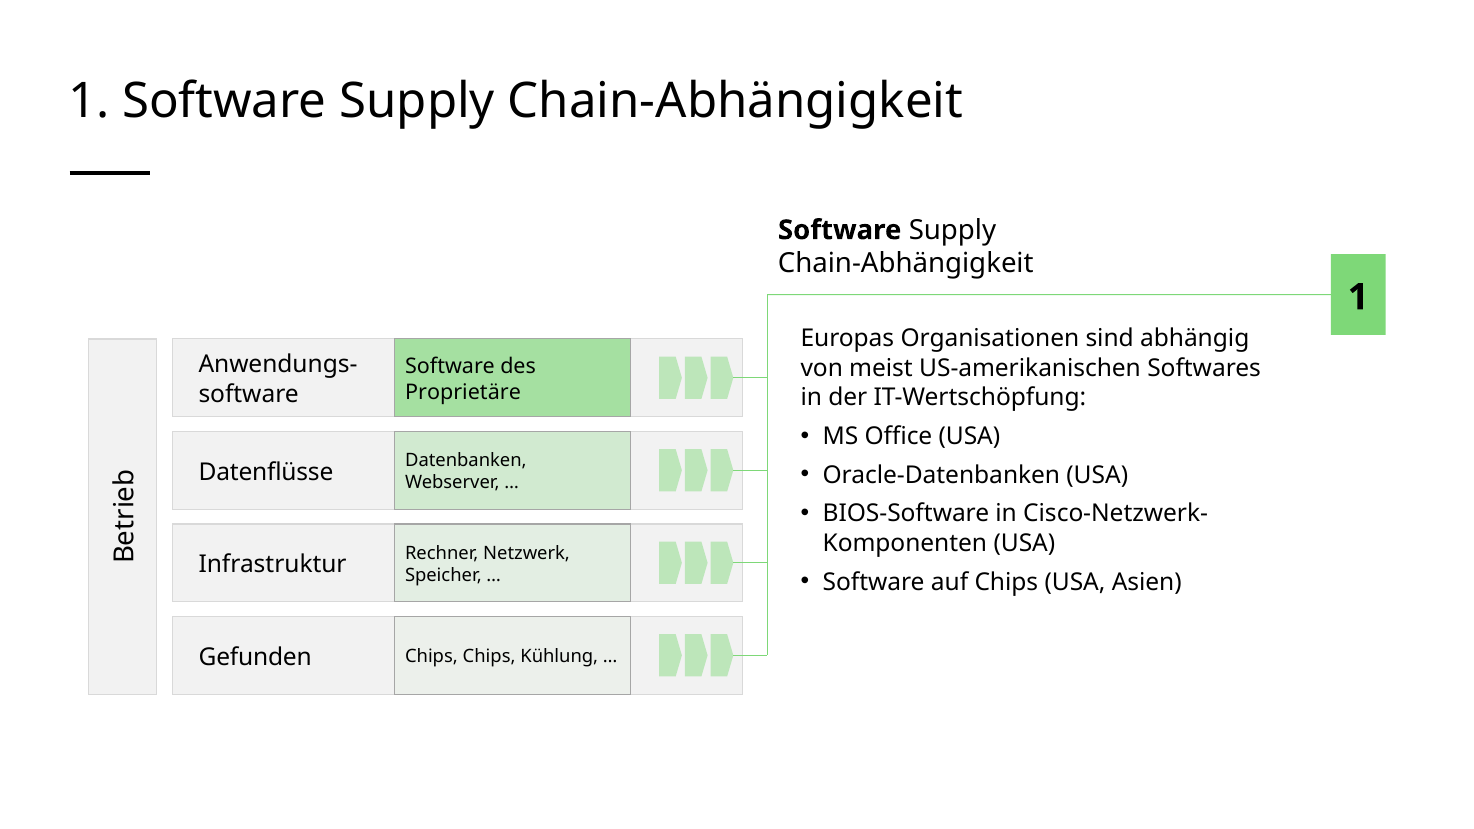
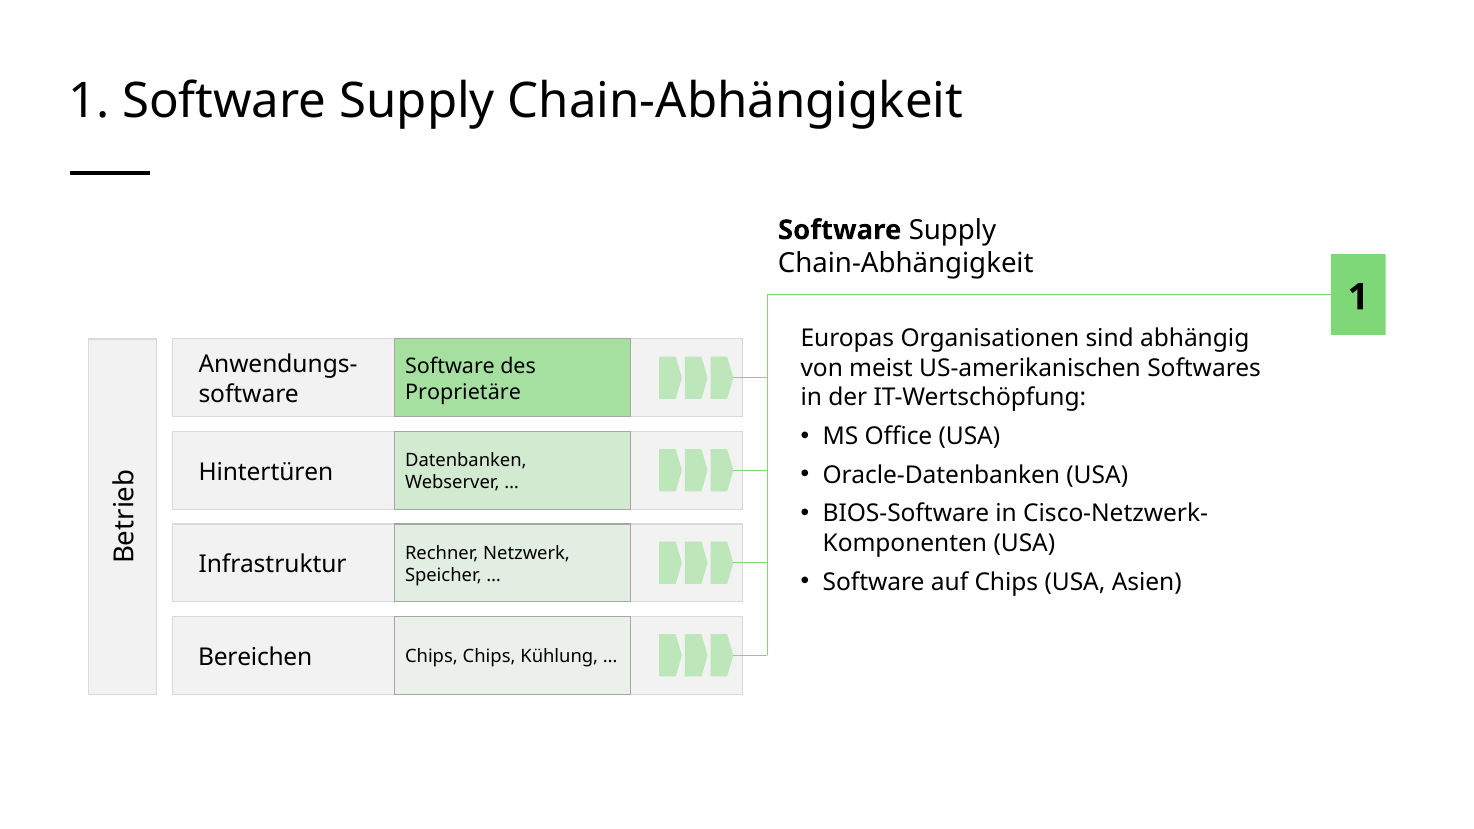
Datenflüsse: Datenflüsse -> Hintertüren (266, 472)
Gefunden: Gefunden -> Bereichen (255, 657)
